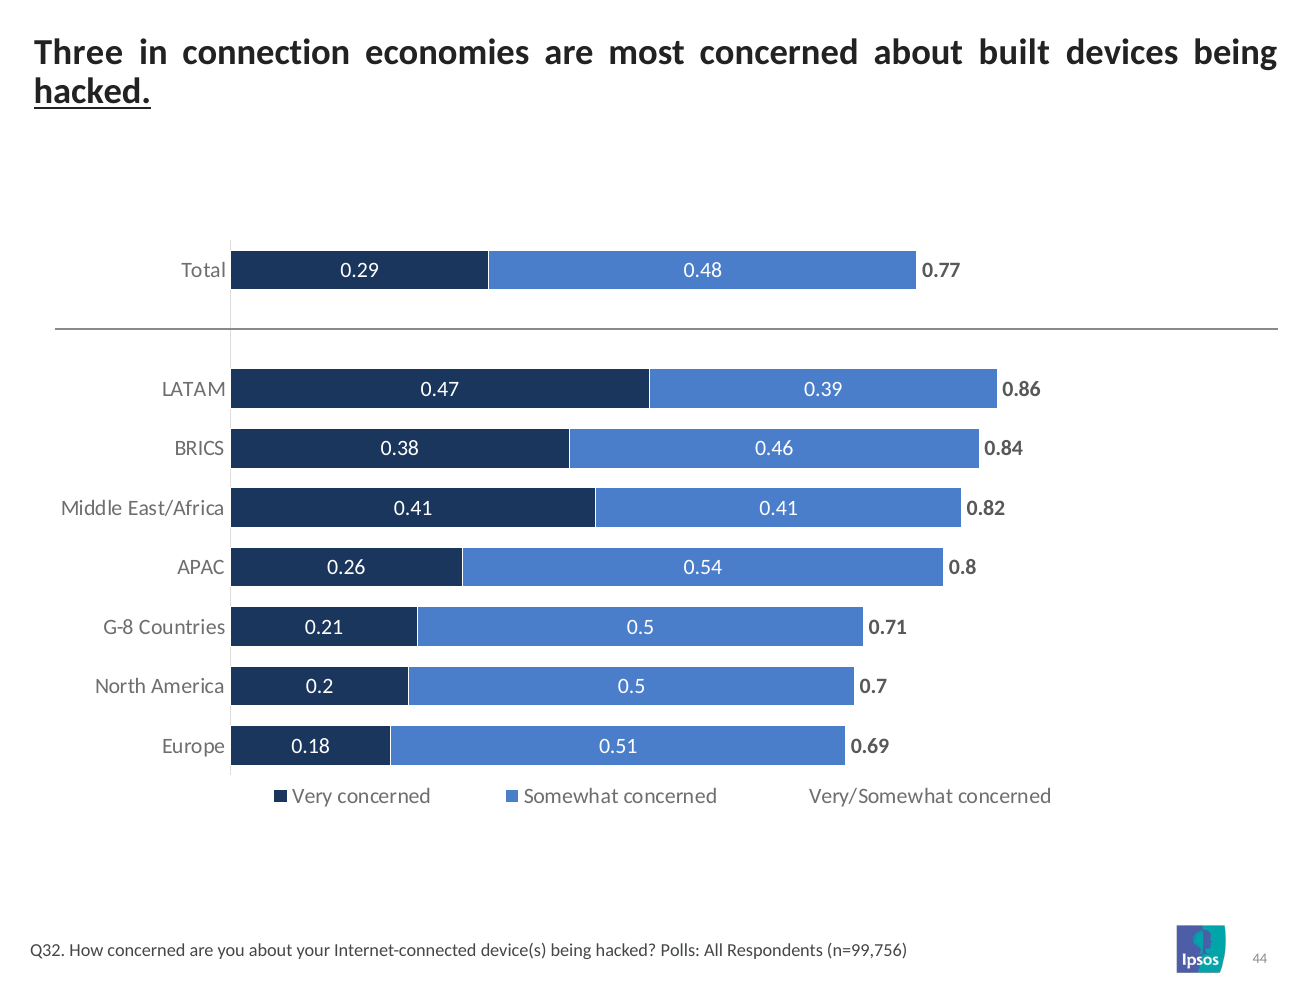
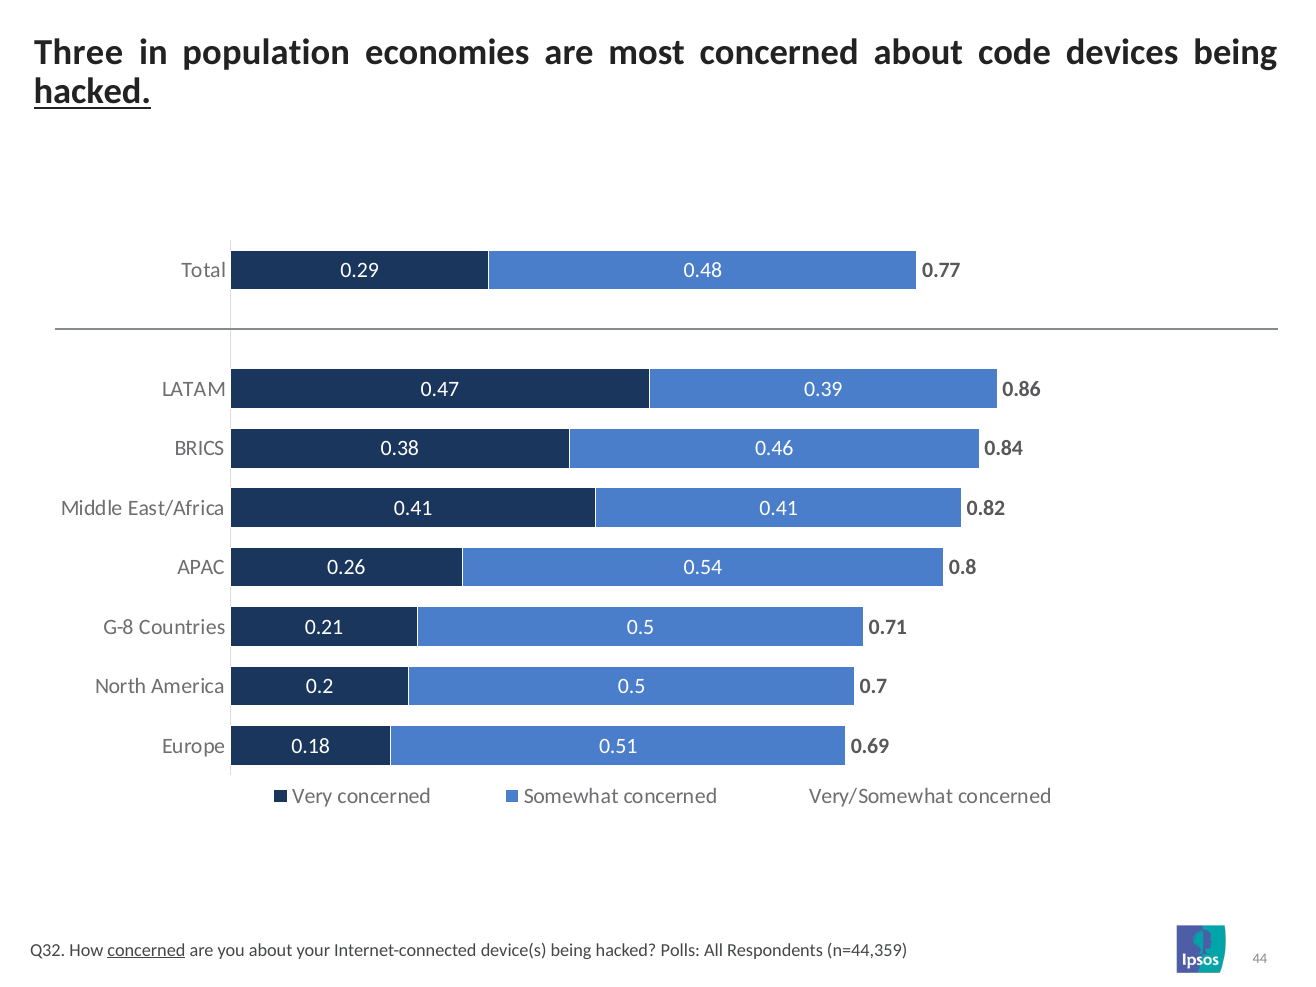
connection: connection -> population (266, 52)
built: built -> code (1015, 52)
concerned underline: none -> present (146, 950)
n=99,756: n=99,756 -> n=44,359 (867, 950)
